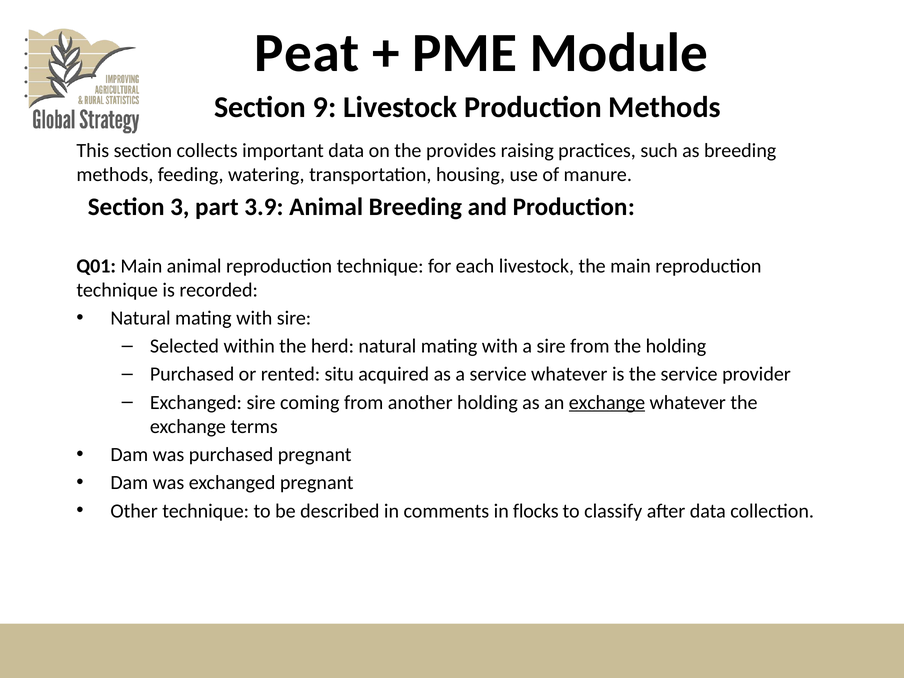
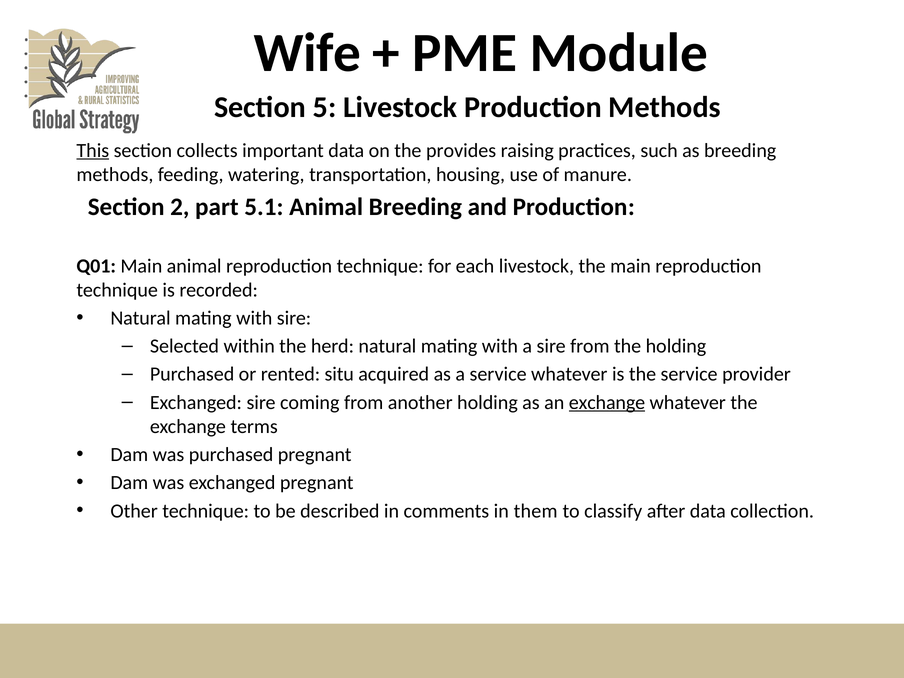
Peat: Peat -> Wife (307, 53)
9: 9 -> 5 (325, 107)
This underline: none -> present (93, 150)
3: 3 -> 2 (180, 207)
3.9: 3.9 -> 5.1 (264, 207)
flocks: flocks -> them (536, 511)
